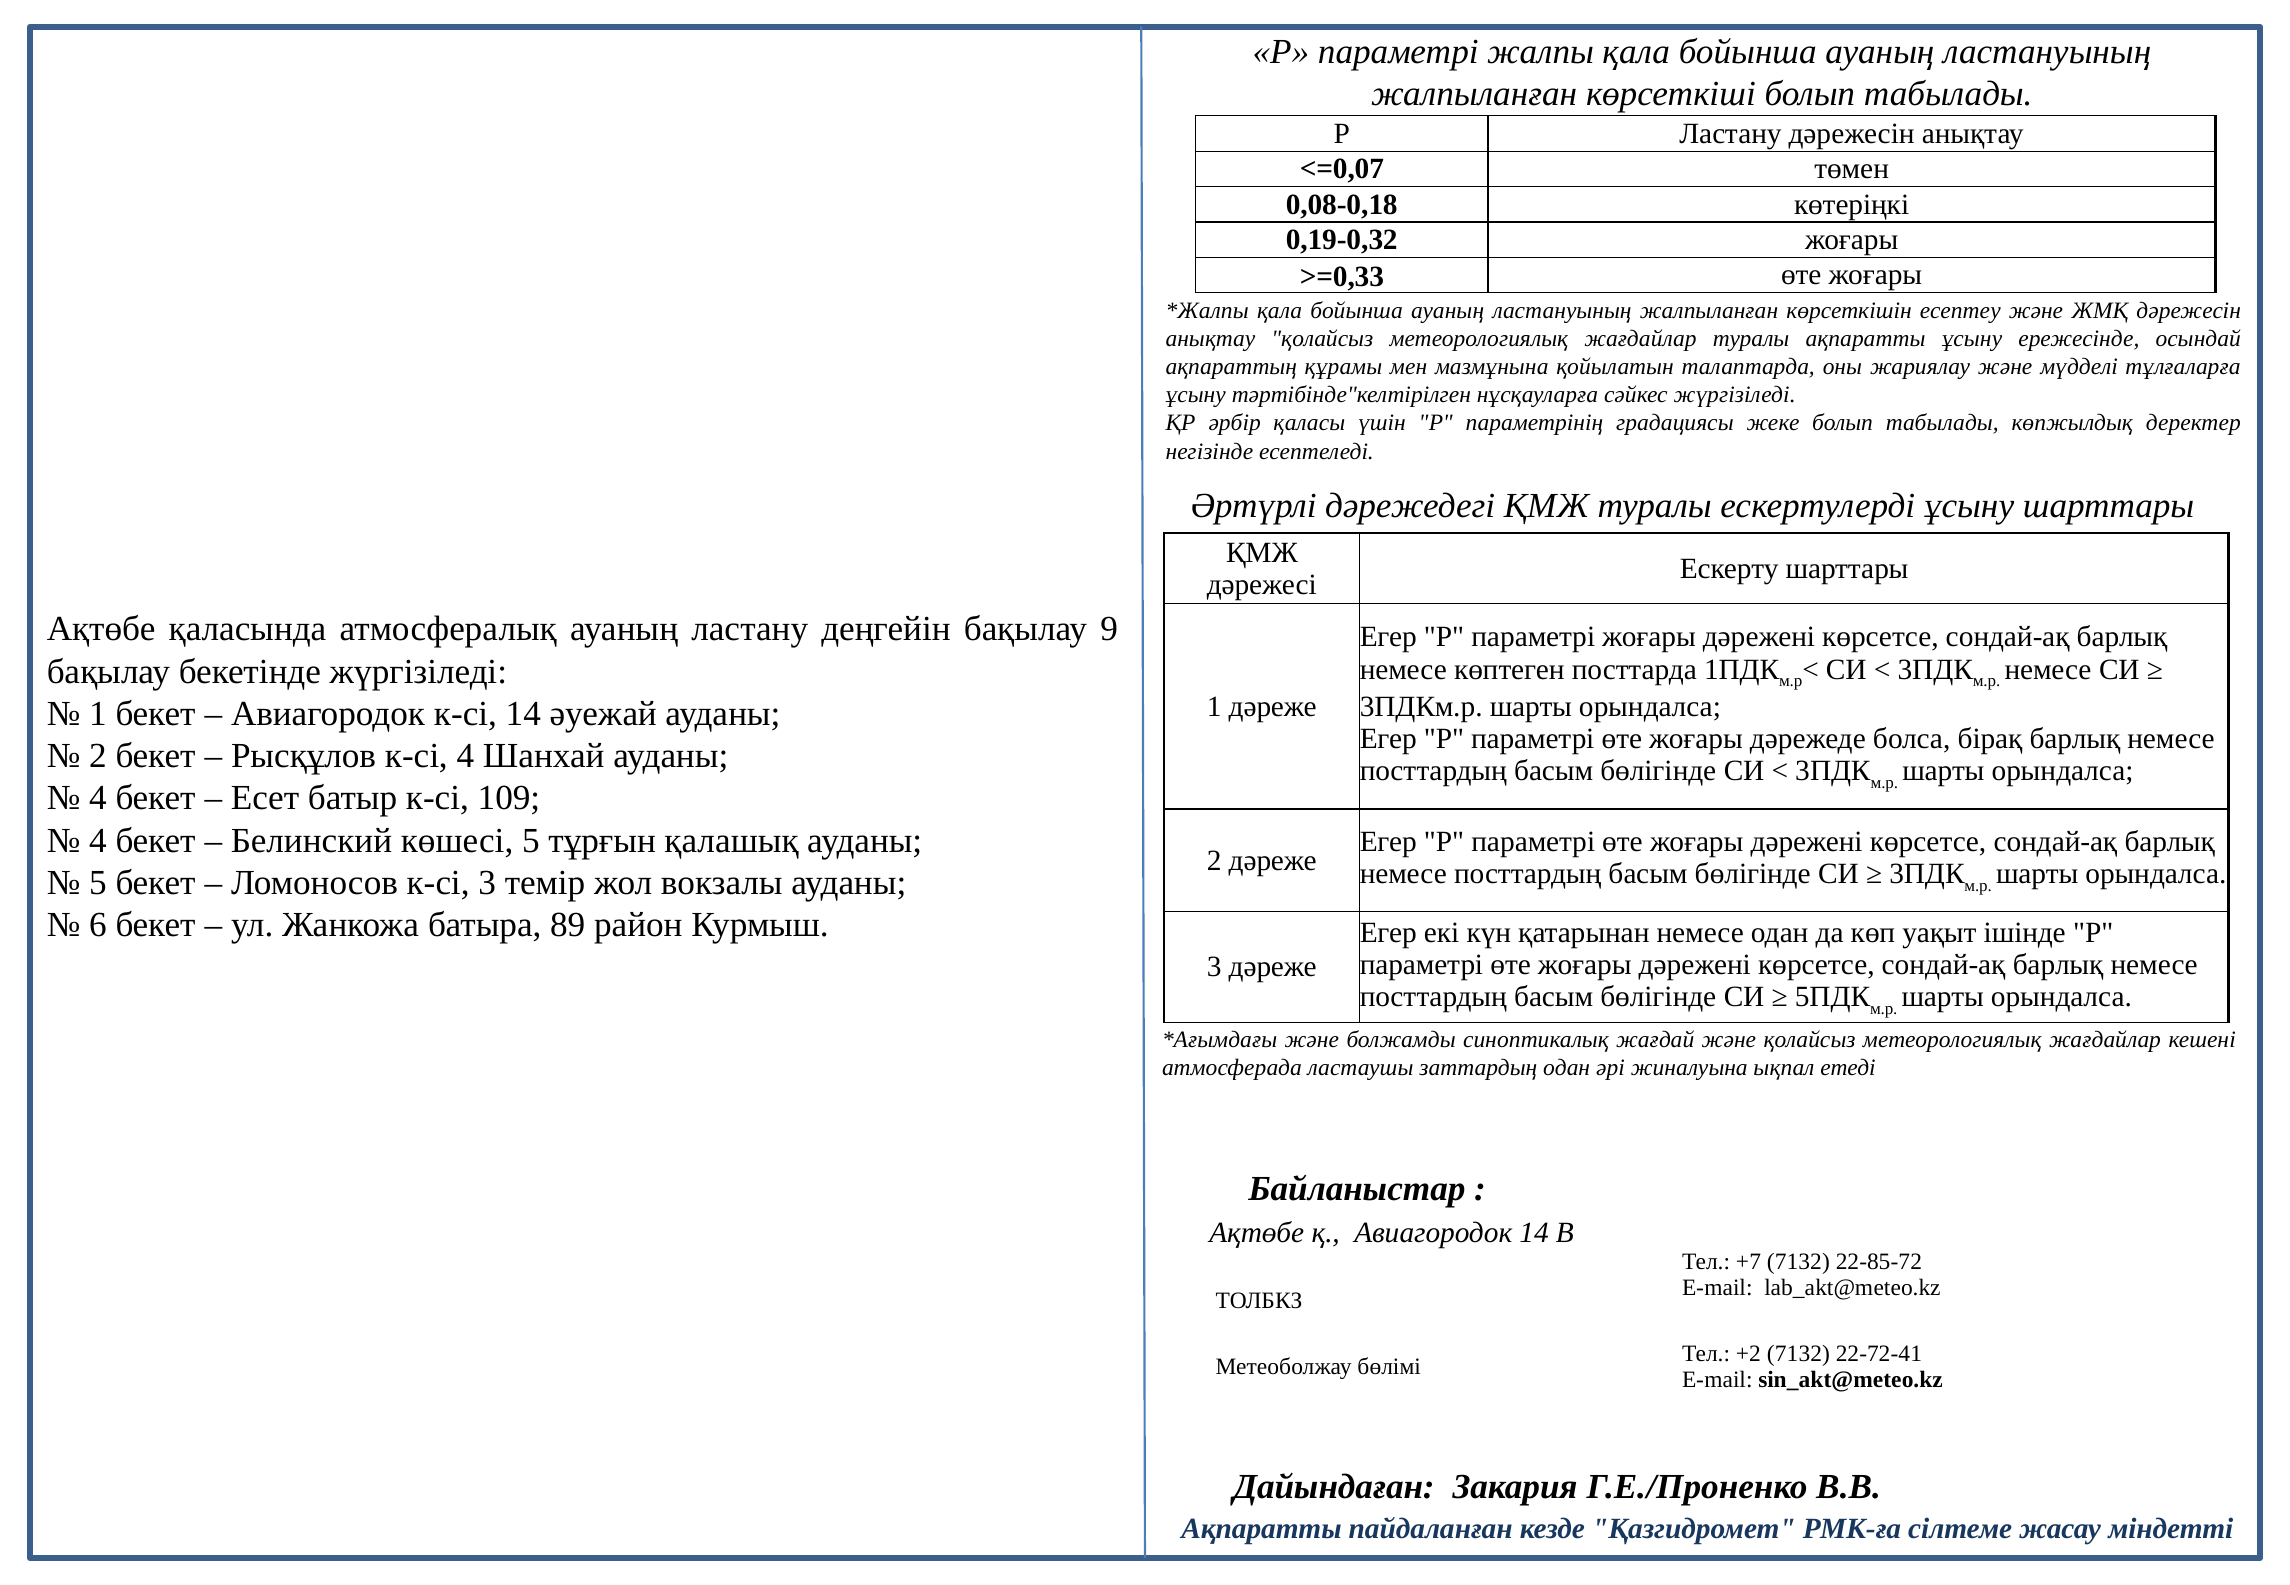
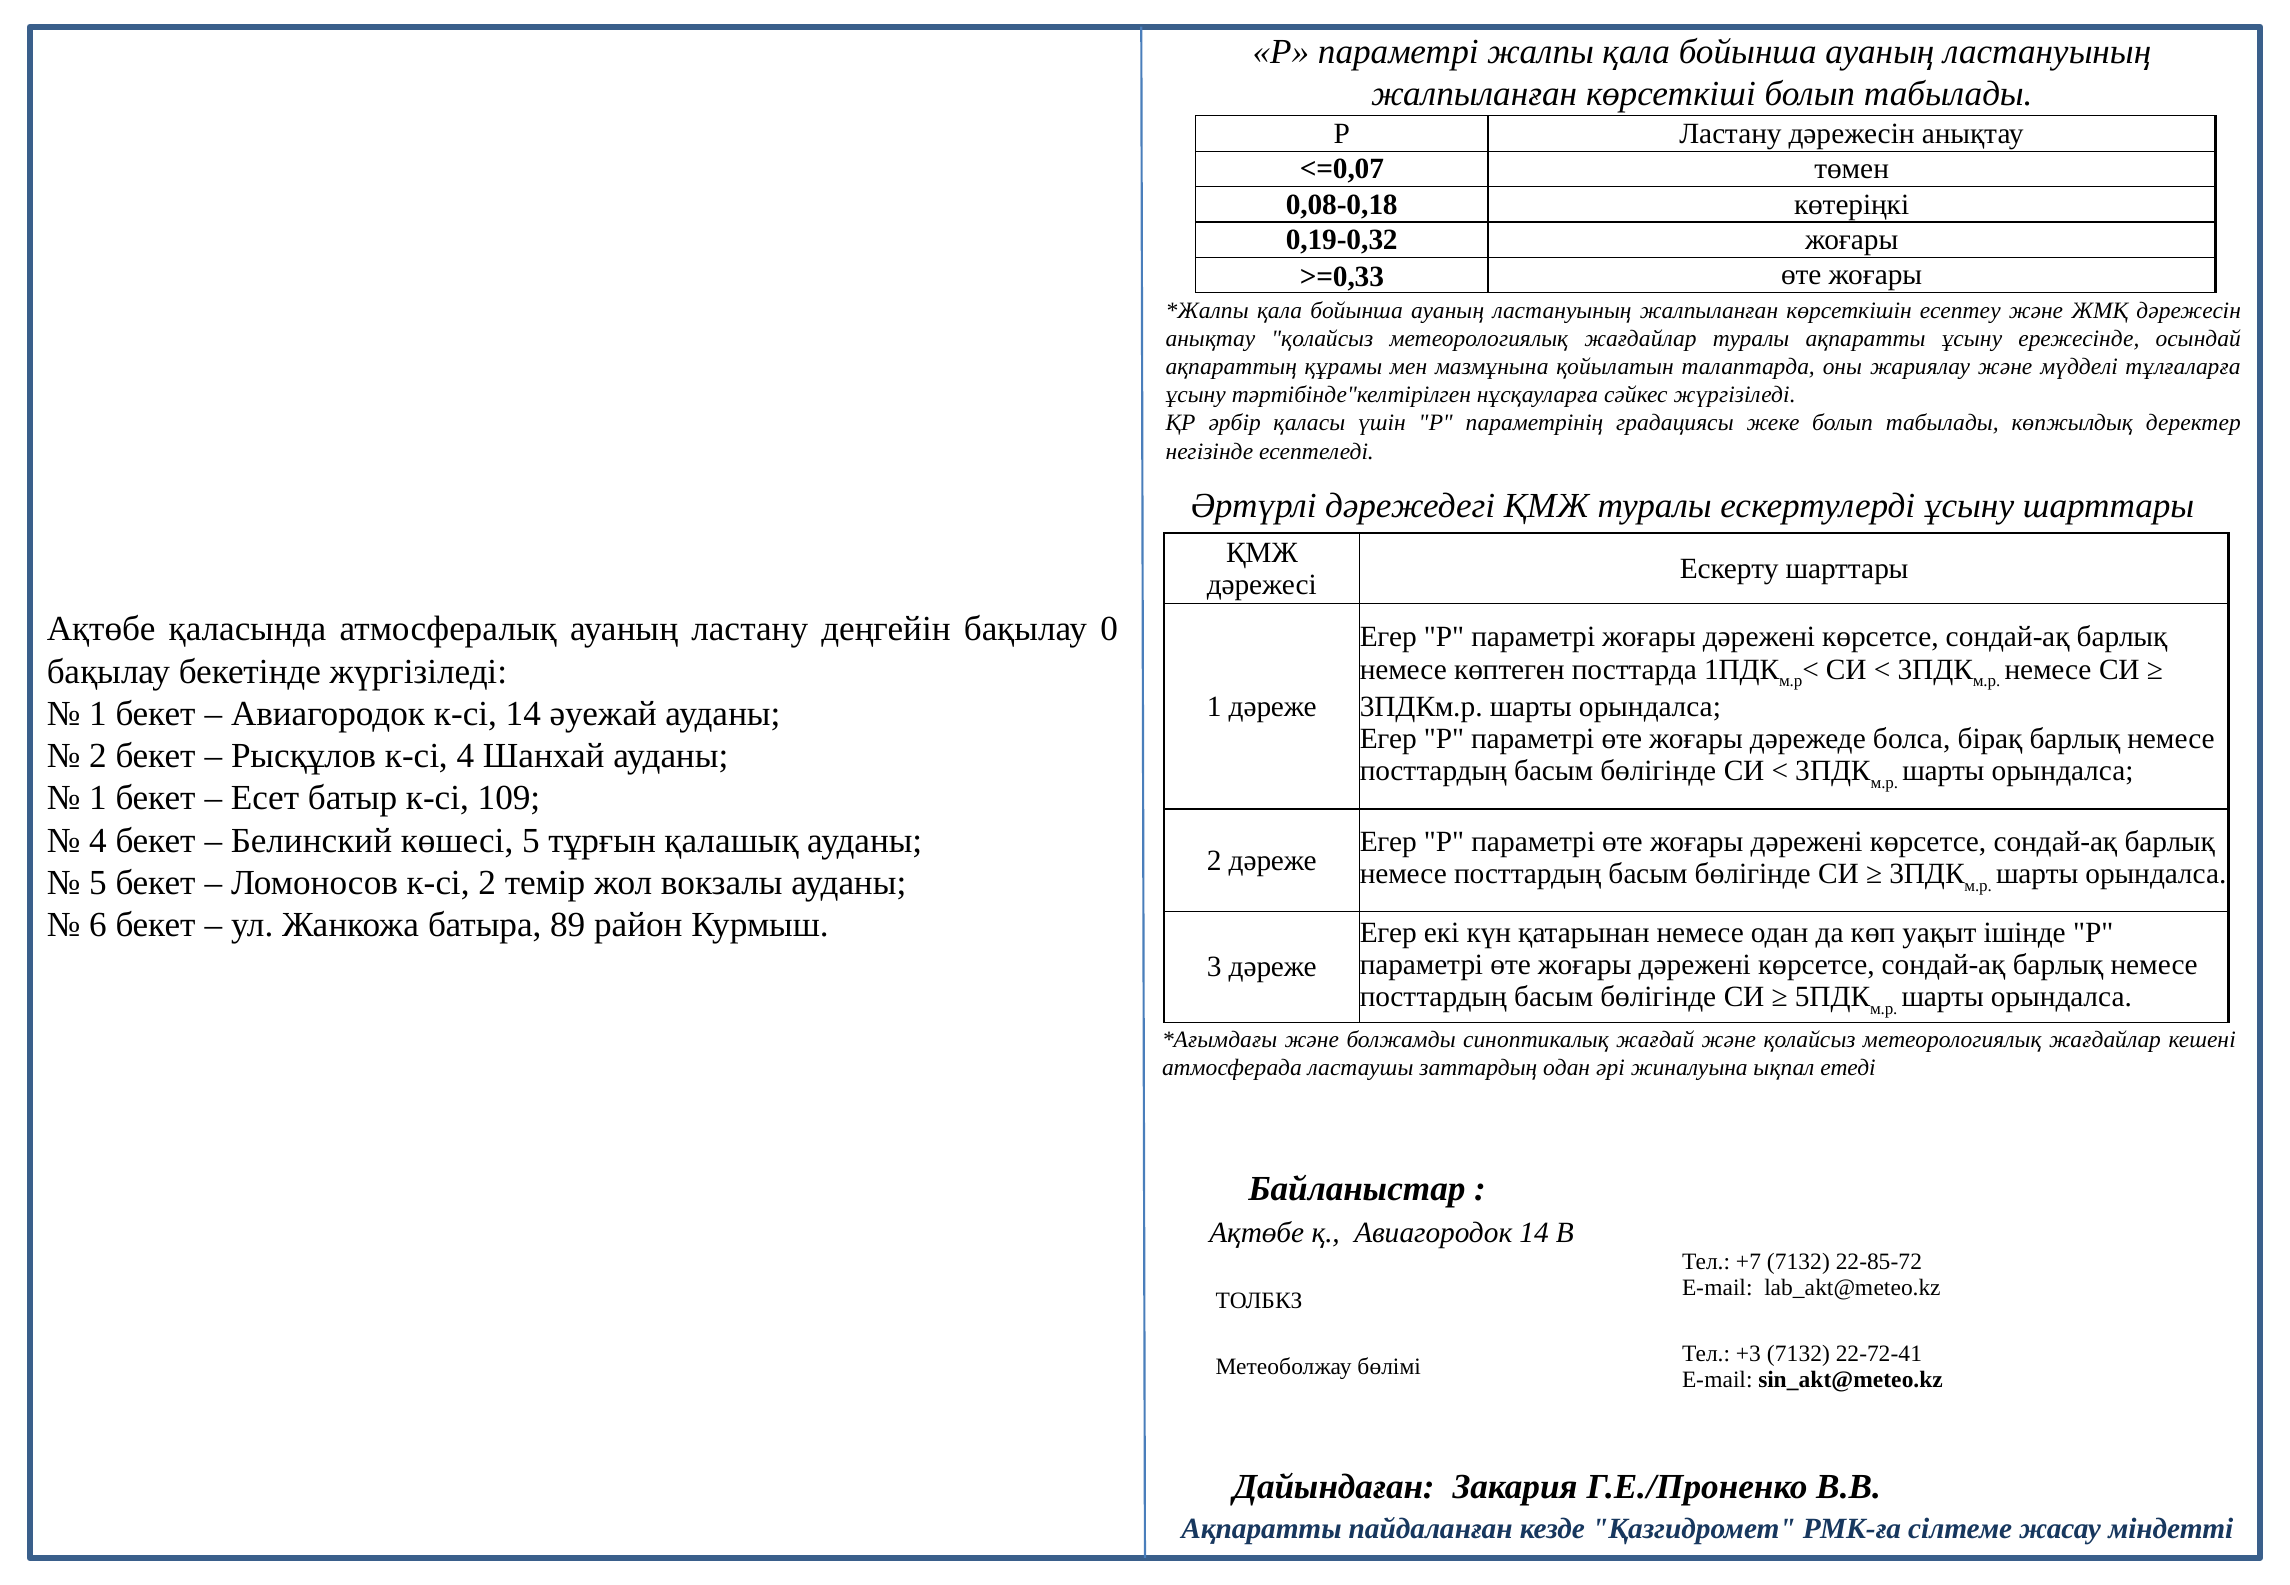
9: 9 -> 0 (1109, 629)
4: 4 -> 1 (98, 798)
к-сі 3: 3 -> 2 (487, 883)
+2: +2 -> +3 (1748, 1354)
